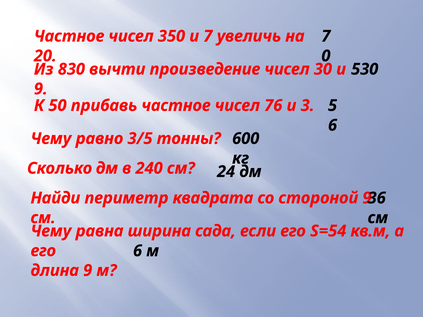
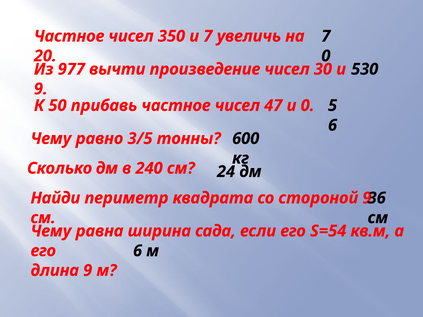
830: 830 -> 977 (71, 69)
76: 76 -> 47 (273, 106)
и 3: 3 -> 0 (308, 106)
